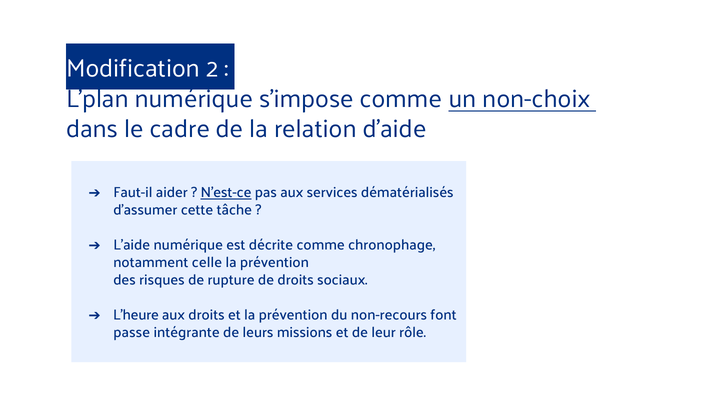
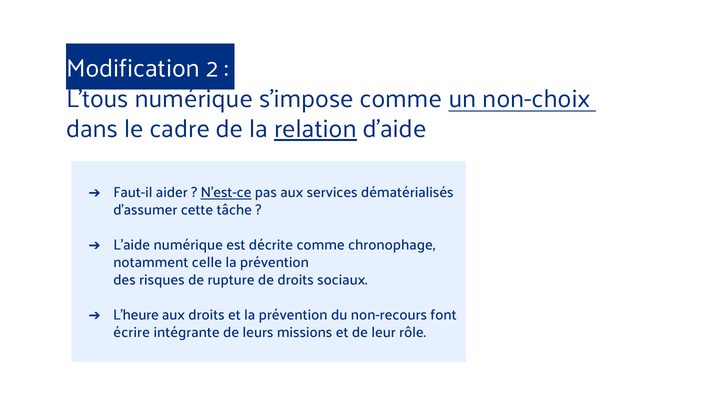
L’plan: L’plan -> L’tous (97, 99)
relation underline: none -> present (315, 129)
passe: passe -> écrire (132, 333)
